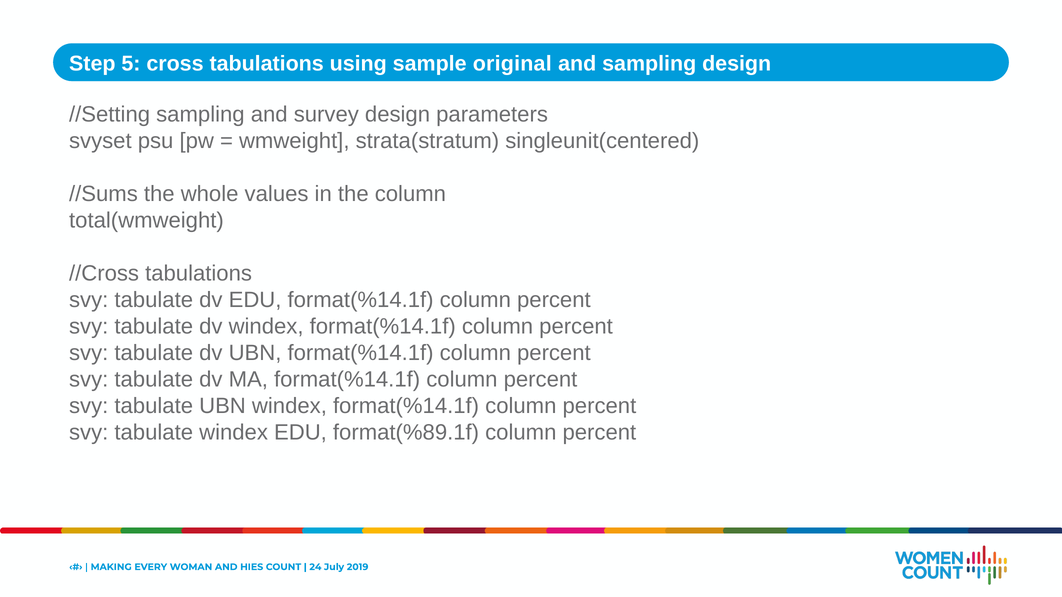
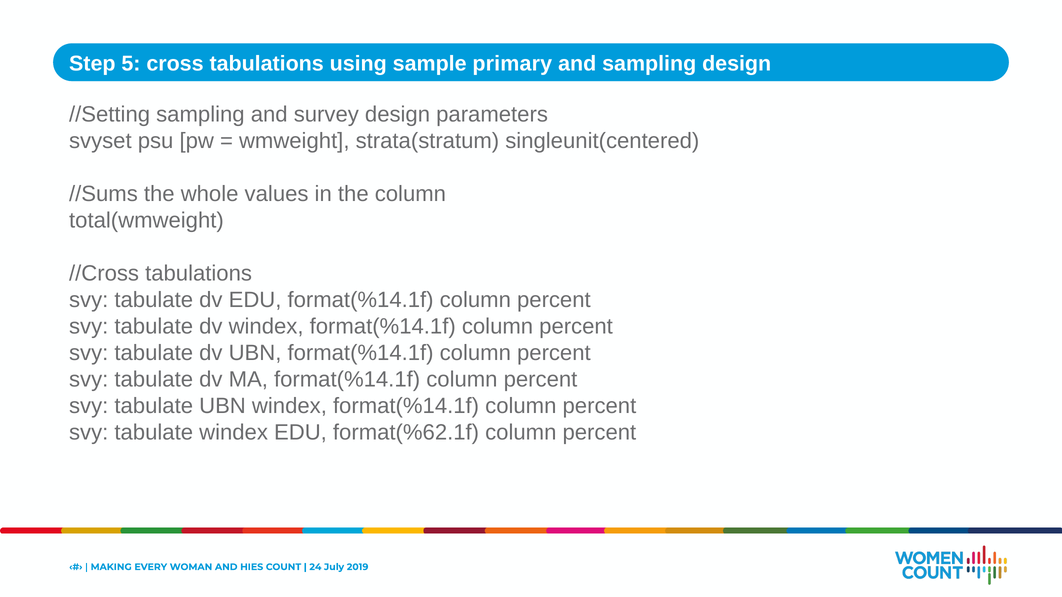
original: original -> primary (512, 64)
format(%89.1f: format(%89.1f -> format(%62.1f (406, 433)
